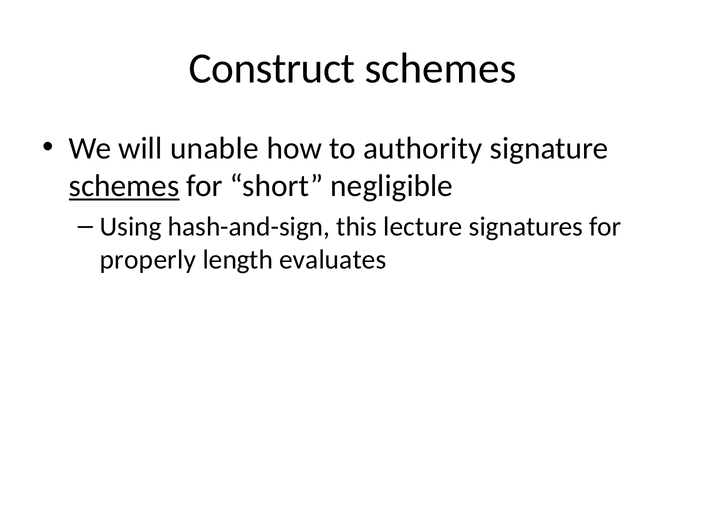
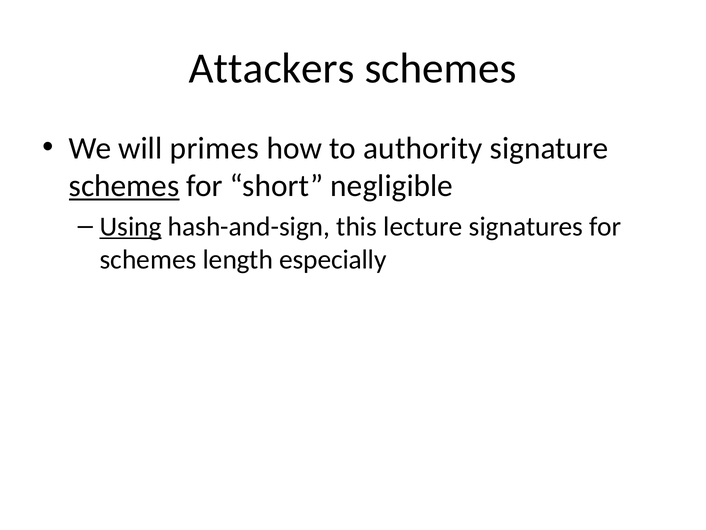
Construct: Construct -> Attackers (272, 68)
unable: unable -> primes (214, 148)
Using underline: none -> present (131, 226)
properly: properly -> schemes (148, 259)
evaluates: evaluates -> especially (333, 259)
